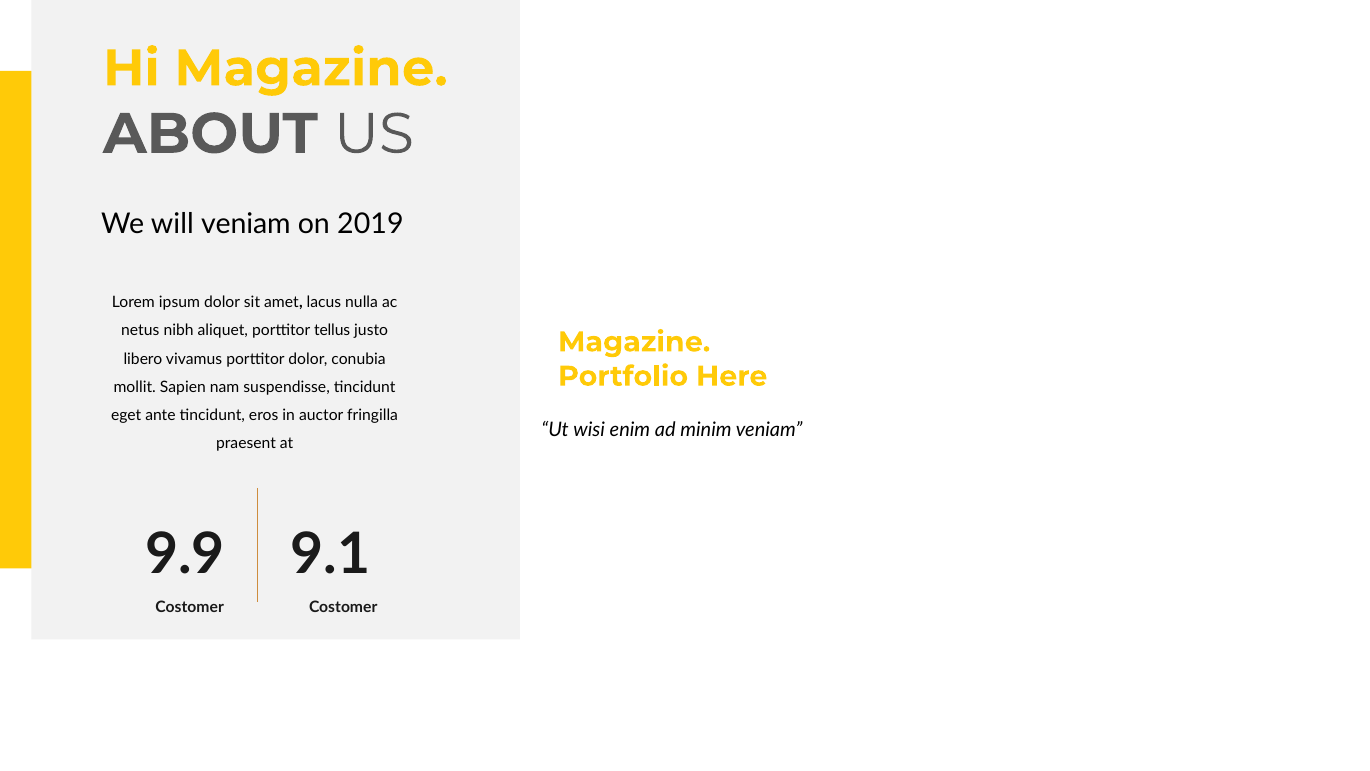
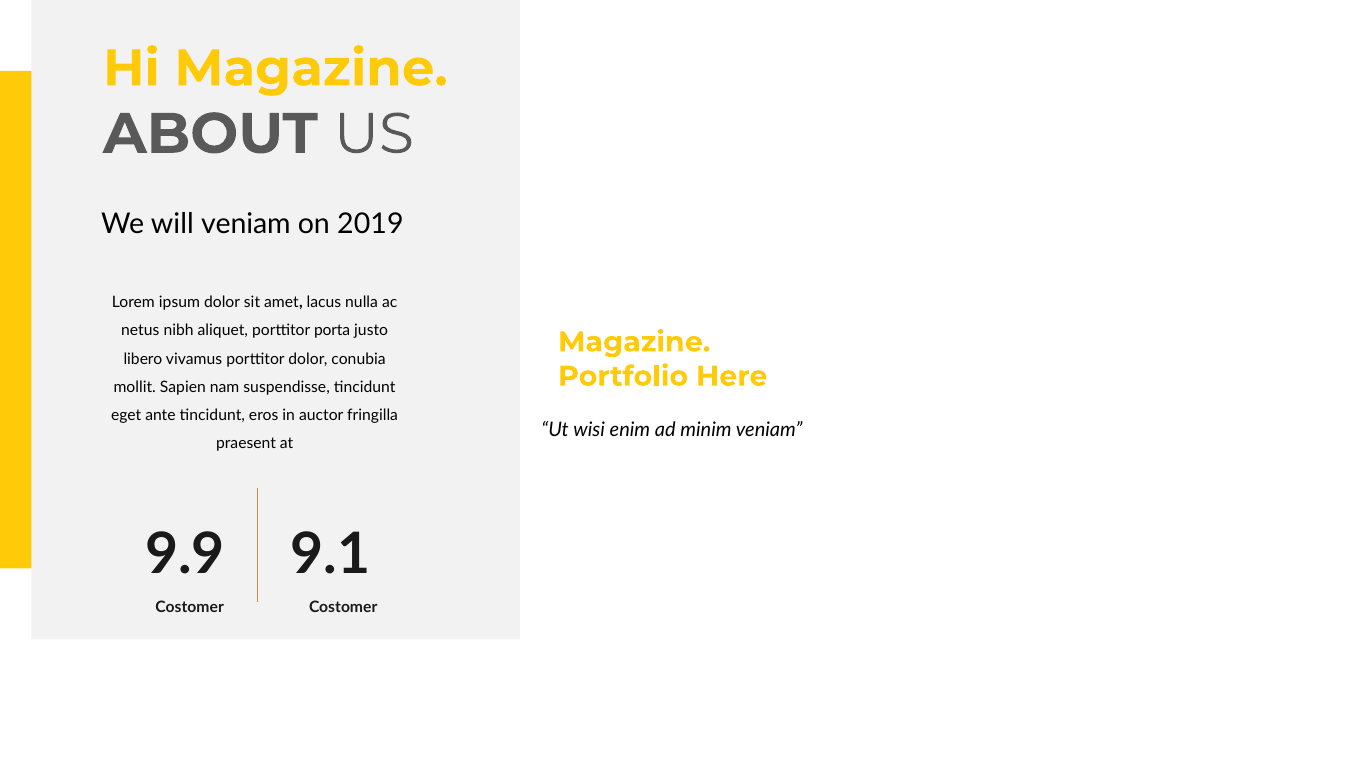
tellus: tellus -> porta (332, 330)
